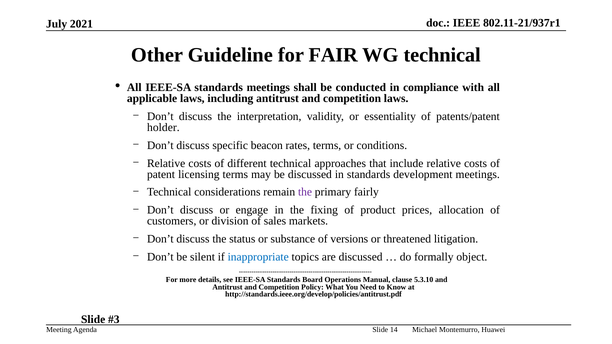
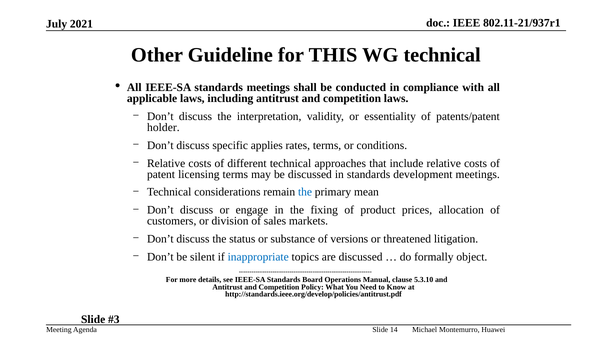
FAIR: FAIR -> THIS (333, 55)
beacon: beacon -> applies (267, 145)
the colour: purple -> blue (305, 192)
fairly: fairly -> mean (366, 192)
